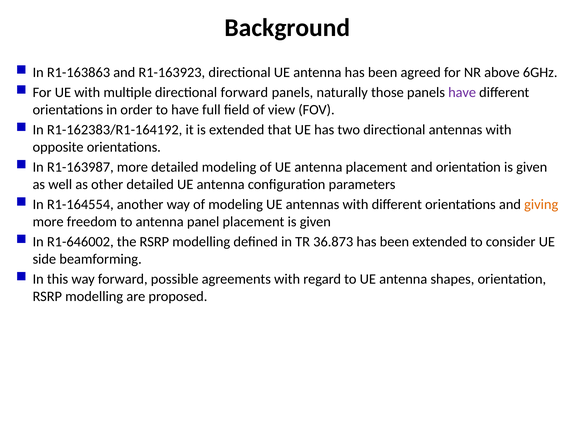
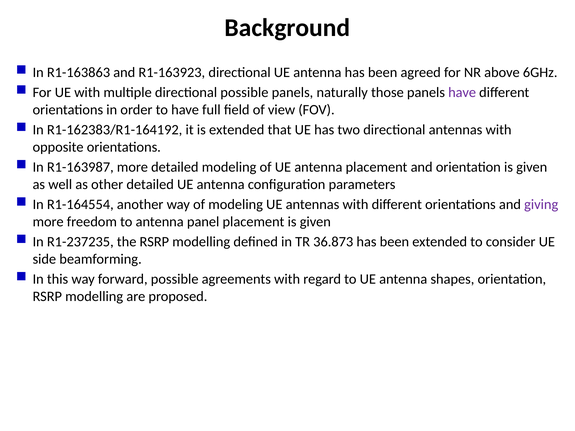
directional forward: forward -> possible (244, 93)
giving colour: orange -> purple (541, 205)
R1-646002: R1-646002 -> R1-237235 (80, 242)
